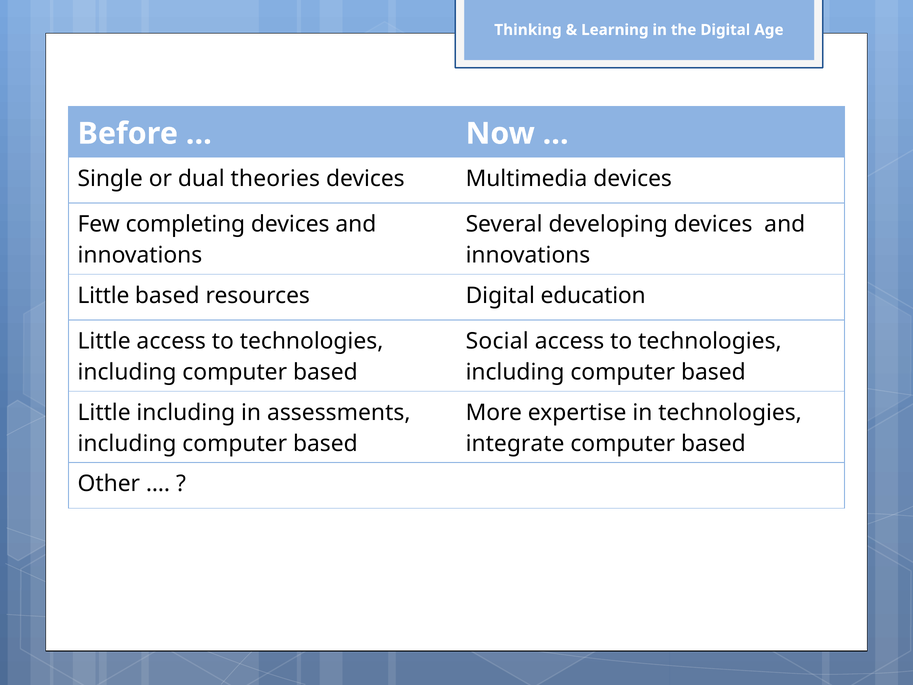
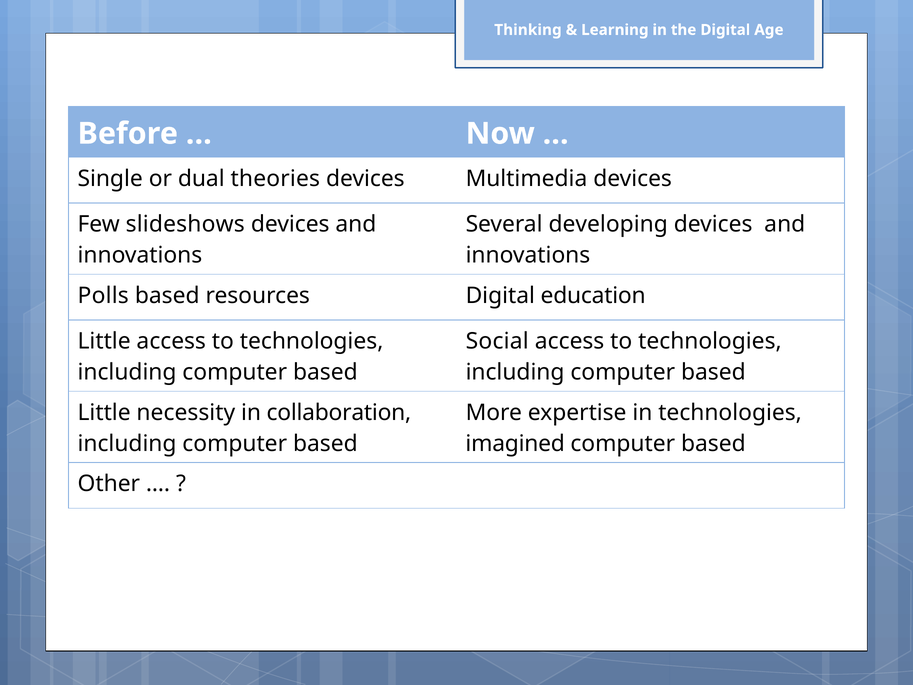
completing: completing -> slideshows (185, 224)
Little: Little -> Polls (103, 296)
Little including: including -> necessity (186, 412)
assessments: assessments -> collaboration (339, 412)
integrate: integrate -> imagined (515, 444)
